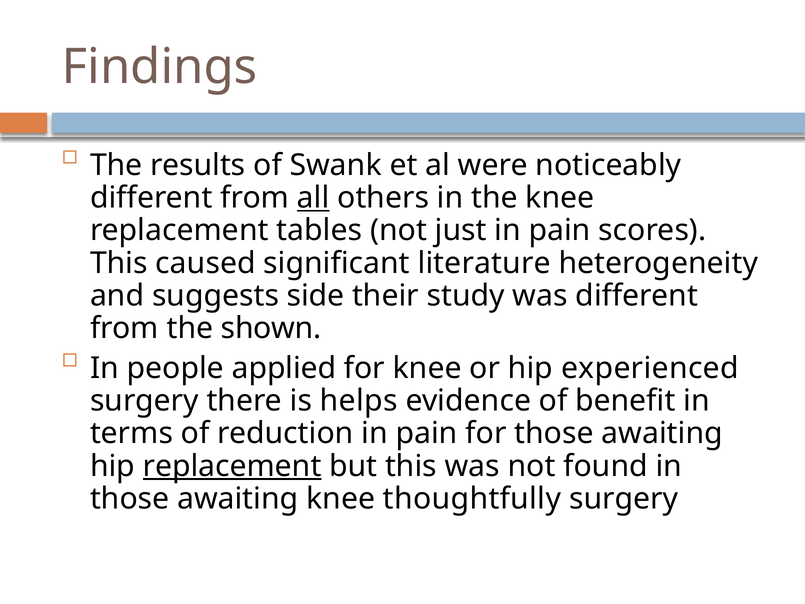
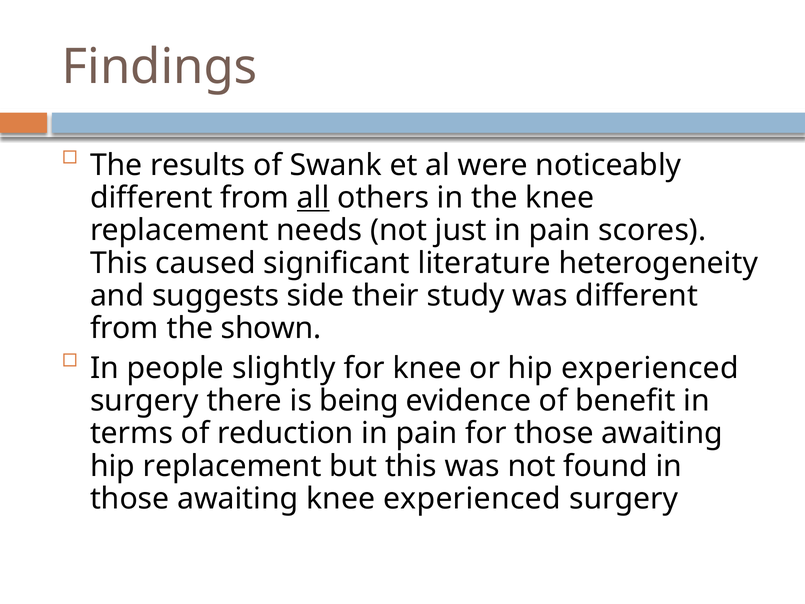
tables: tables -> needs (319, 230)
applied: applied -> slightly (284, 368)
helps: helps -> being (359, 401)
replacement underline: present -> none (232, 466)
knee thoughtfully: thoughtfully -> experienced (472, 499)
